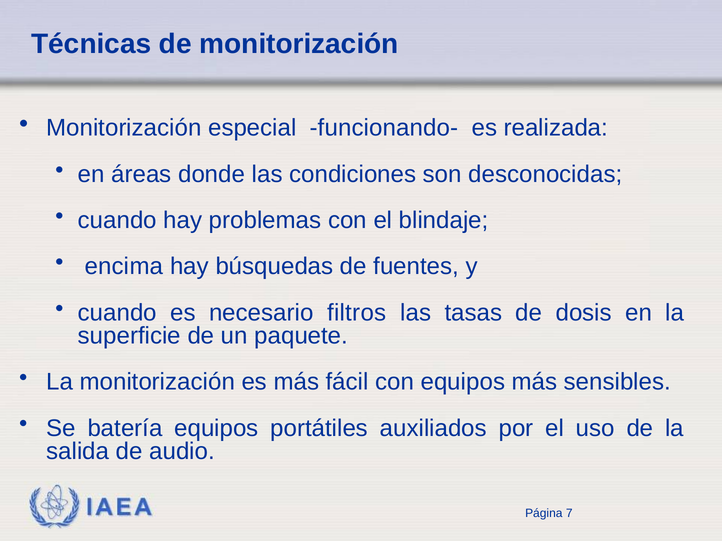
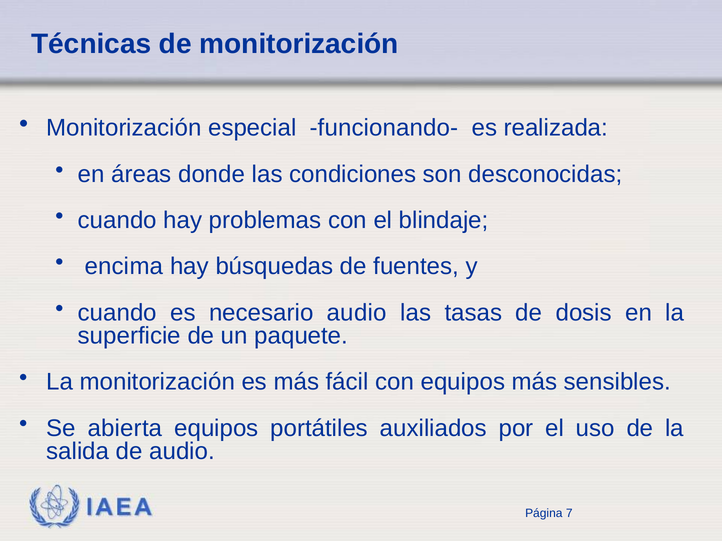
necesario filtros: filtros -> audio (357, 313)
batería: batería -> abierta (125, 428)
